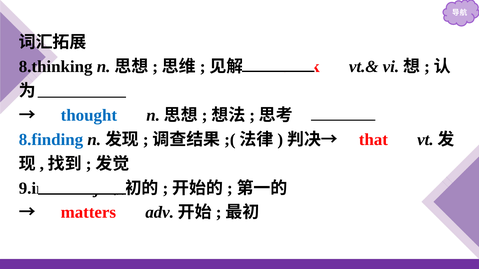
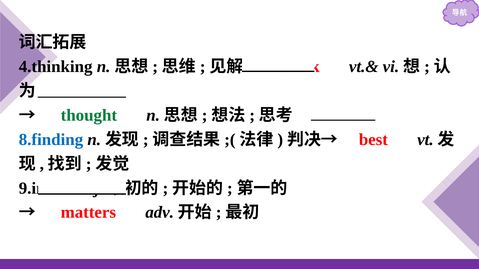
8.thinking: 8.thinking -> 4.thinking (56, 67)
thought colour: blue -> green (89, 115)
that: that -> best (373, 140)
